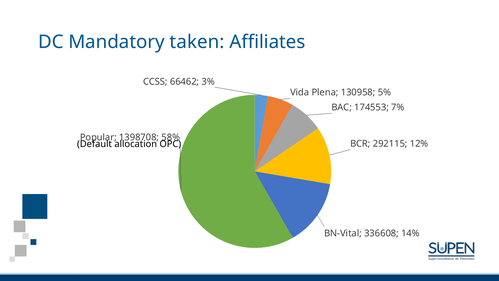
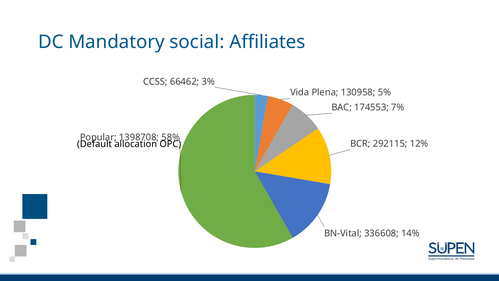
taken: taken -> social (197, 42)
